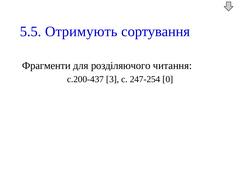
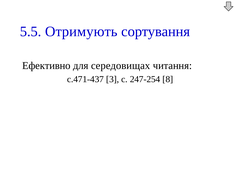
Фрагменти: Фрагменти -> Ефективно (46, 65)
розділяючого: розділяючого -> середовищах (121, 65)
с.200-437: с.200-437 -> с.471-437 (85, 79)
0: 0 -> 8 (168, 79)
